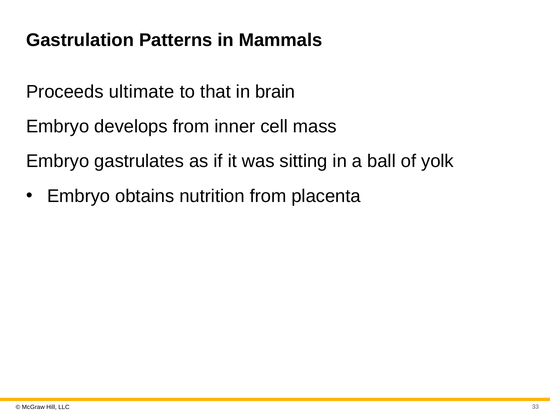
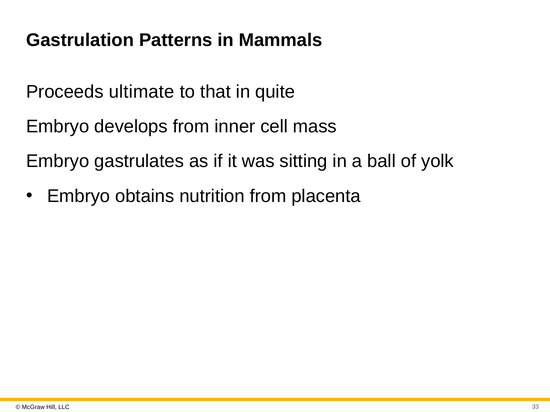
brain: brain -> quite (275, 92)
